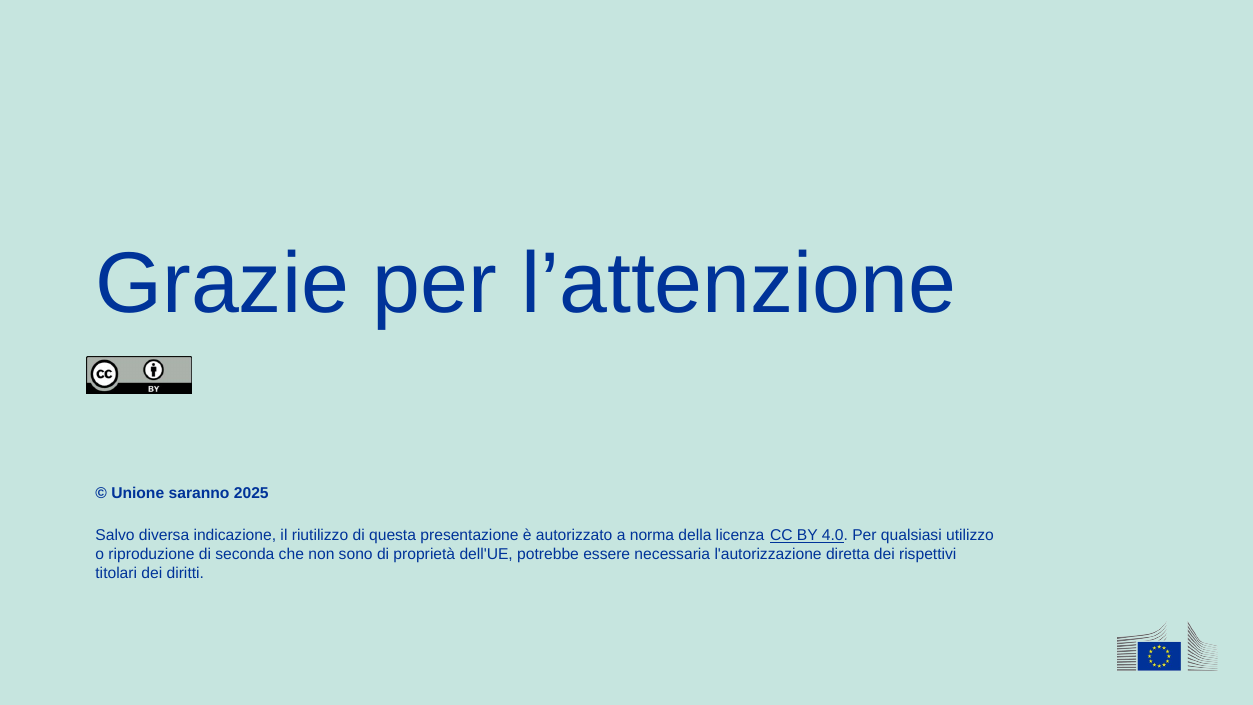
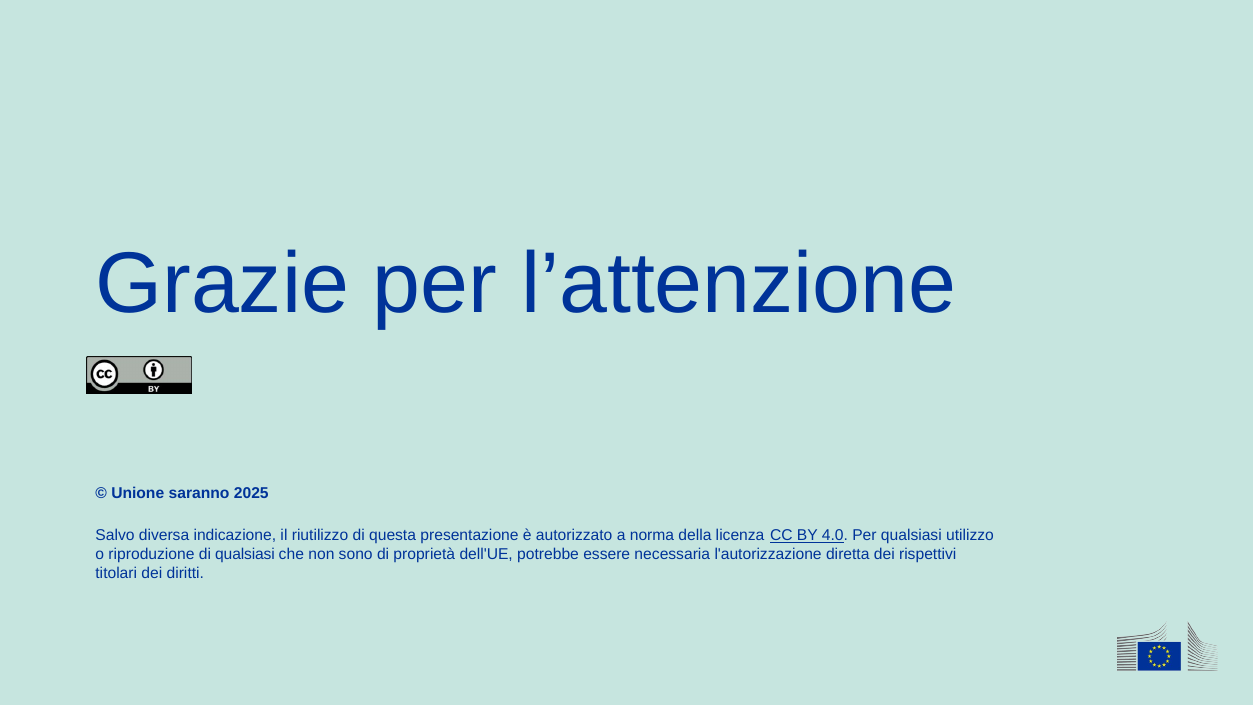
di seconda: seconda -> qualsiasi (245, 554)
